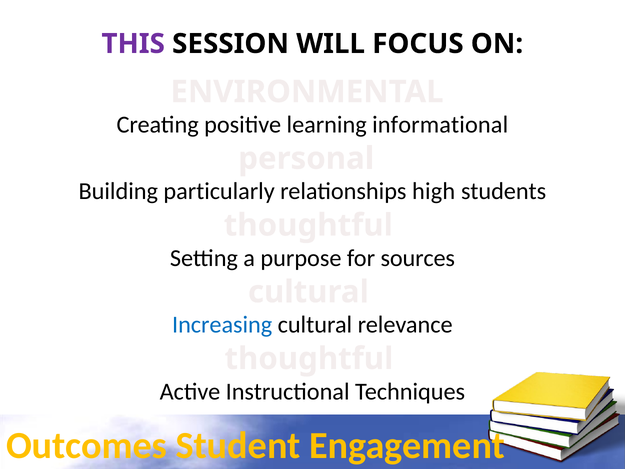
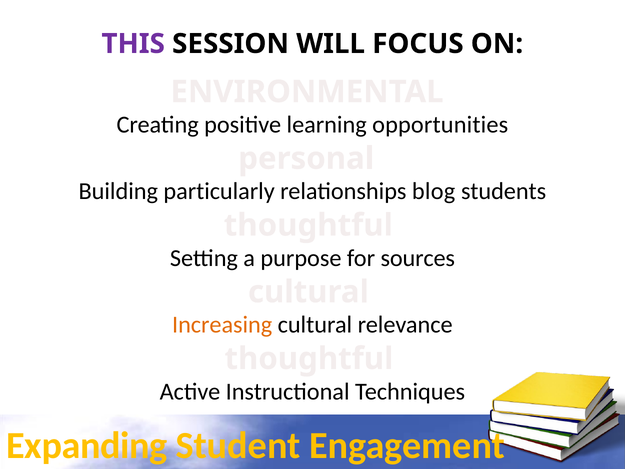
informational: informational -> opportunities (440, 125)
high: high -> blog (434, 191)
Increasing colour: blue -> orange (222, 325)
Outcomes: Outcomes -> Expanding (87, 445)
